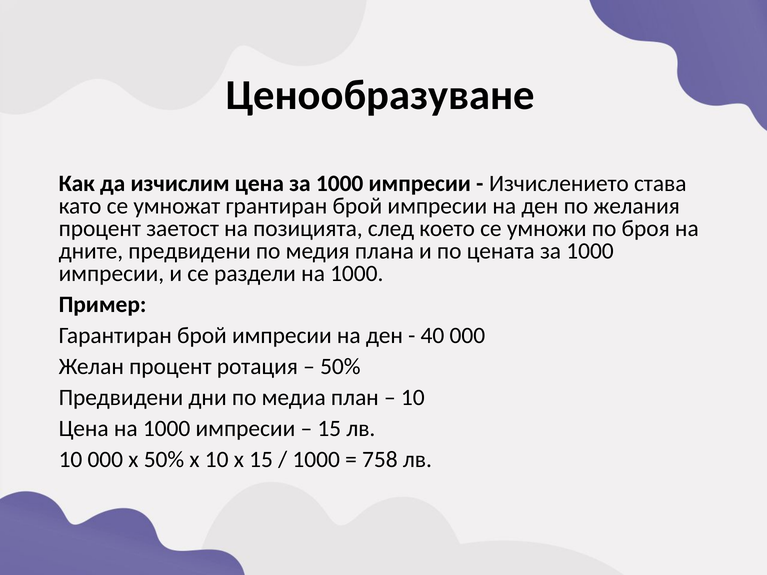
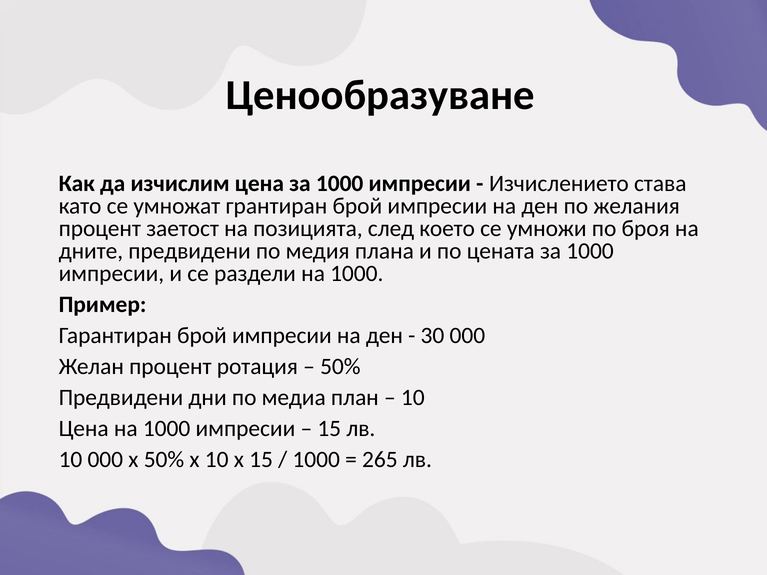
40: 40 -> 30 (432, 336)
758: 758 -> 265 (380, 460)
